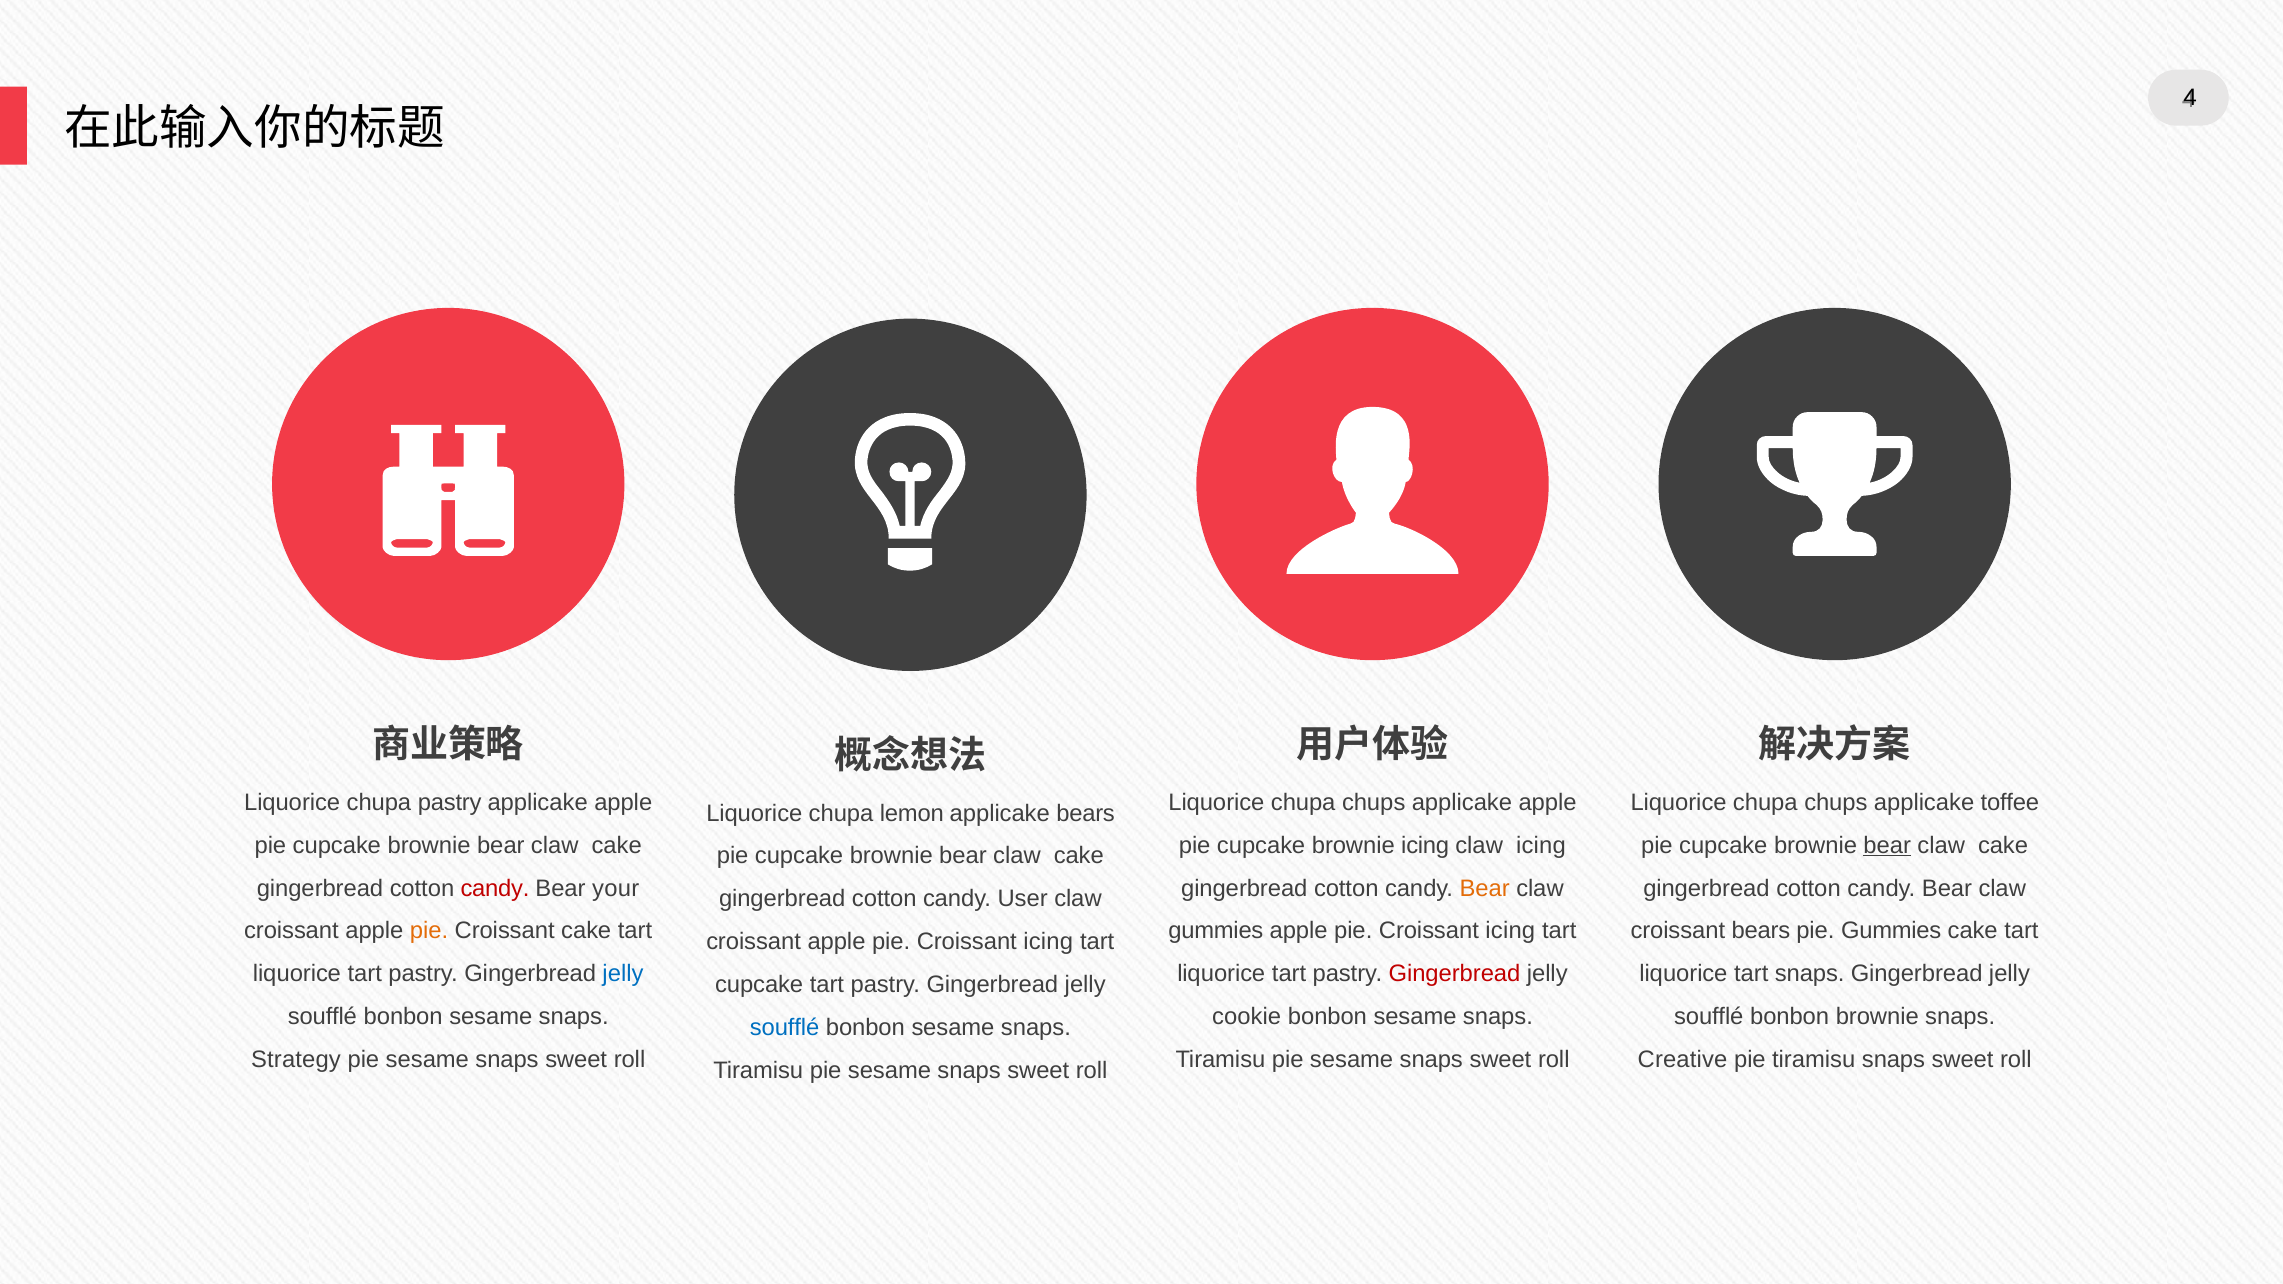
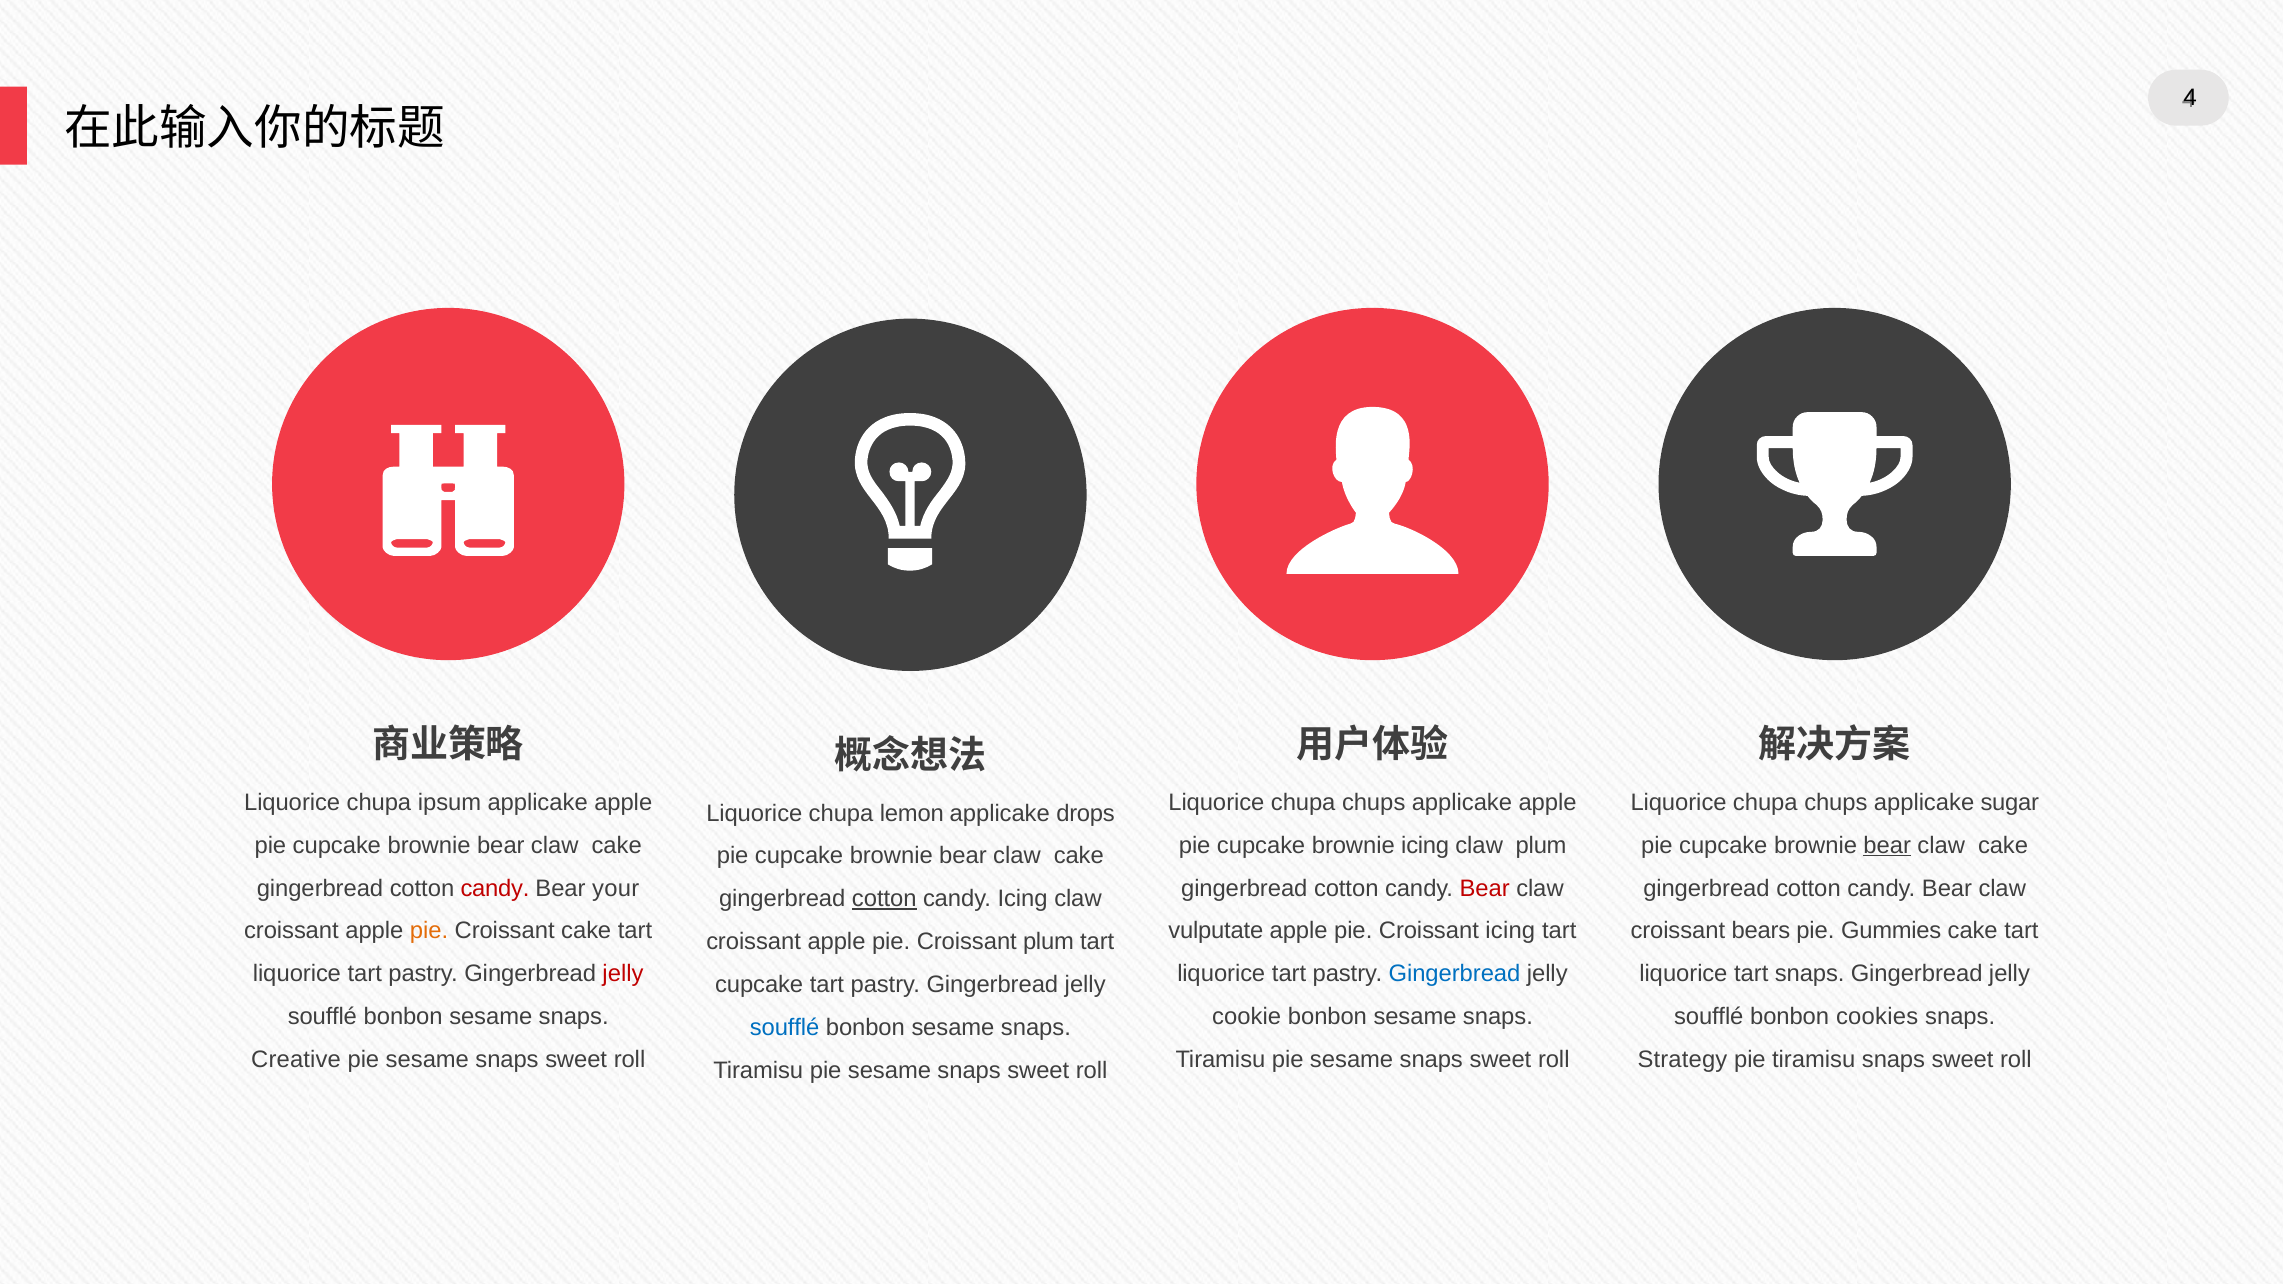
chupa pastry: pastry -> ipsum (450, 803)
toffee: toffee -> sugar (2010, 803)
applicake bears: bears -> drops (1086, 813)
claw icing: icing -> plum (1541, 845)
Bear colour: orange -> red (1485, 888)
cotton underline: none -> present (884, 899)
candy User: User -> Icing (1023, 899)
gummies: gummies -> vulputate (1216, 931)
icing: icing -> plum (1048, 942)
jelly colour: blue -> red (623, 974)
Gingerbread colour: red -> blue (1455, 974)
bonbon brownie: brownie -> cookies (1877, 1017)
Strategy: Strategy -> Creative (296, 1060)
Creative: Creative -> Strategy (1682, 1060)
